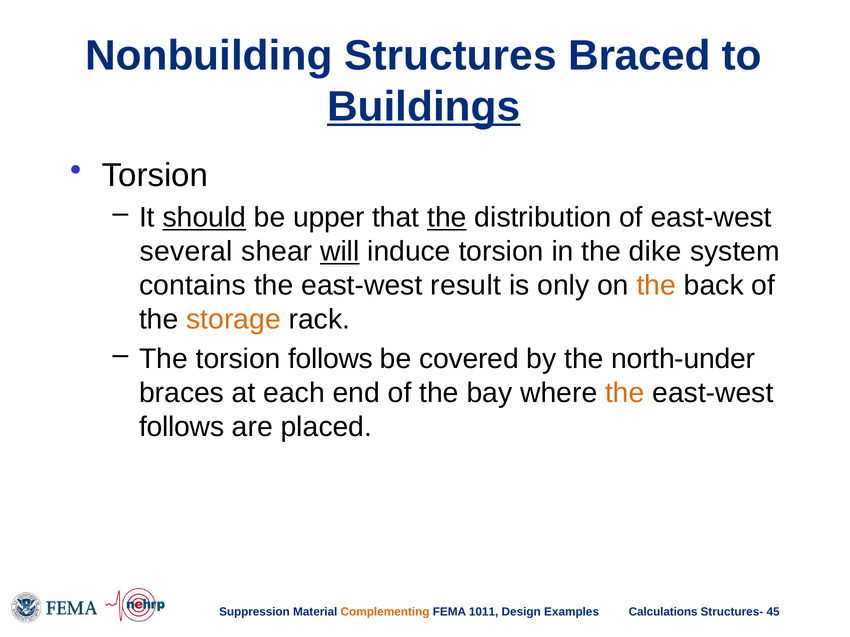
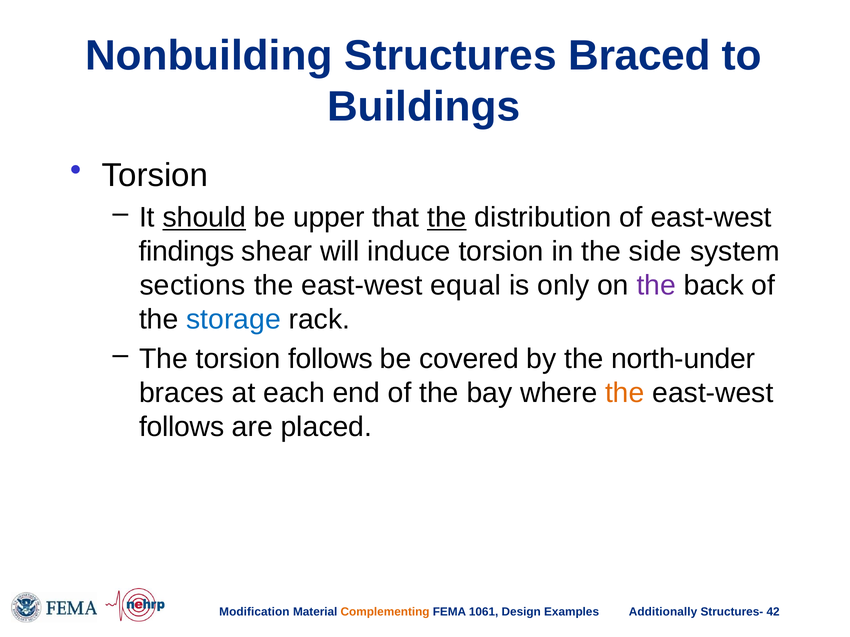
Buildings underline: present -> none (424, 107)
several: several -> findings (186, 252)
will underline: present -> none (340, 252)
dike: dike -> side (655, 252)
contains: contains -> sections (192, 286)
result: result -> equal (466, 286)
the colour: orange -> purple (656, 286)
storage colour: orange -> blue (234, 320)
Suppression: Suppression -> Modification (254, 612)
1011: 1011 -> 1061 (484, 612)
Calculations: Calculations -> Additionally (663, 612)
45: 45 -> 42 (773, 612)
